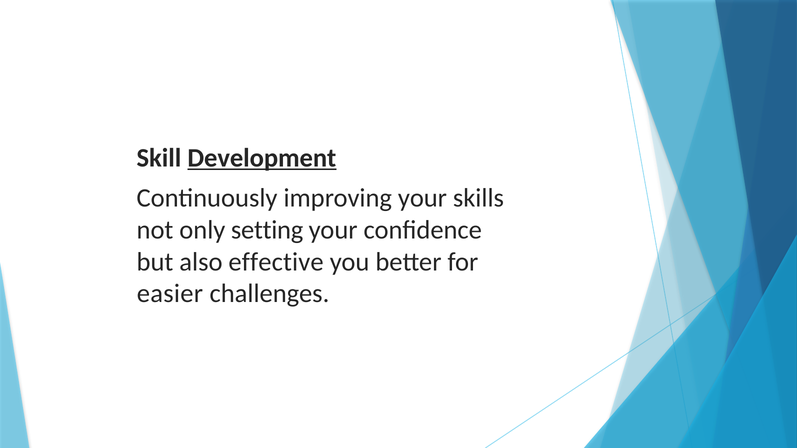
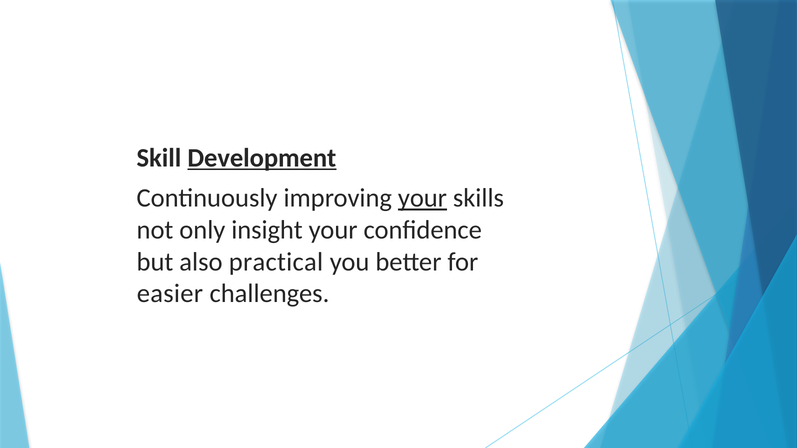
your underline: none -> present (422, 198)
setting: setting -> insight (267, 230)
effective: effective -> practical (276, 262)
